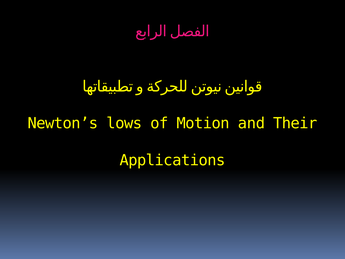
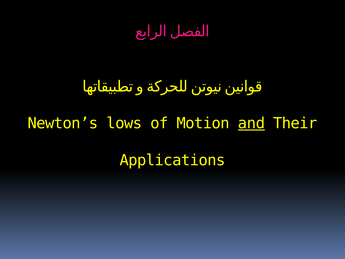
and underline: none -> present (251, 123)
